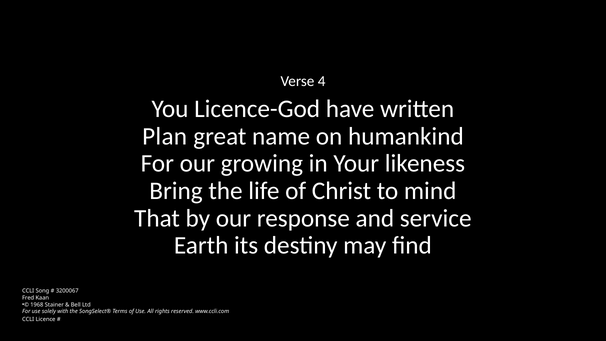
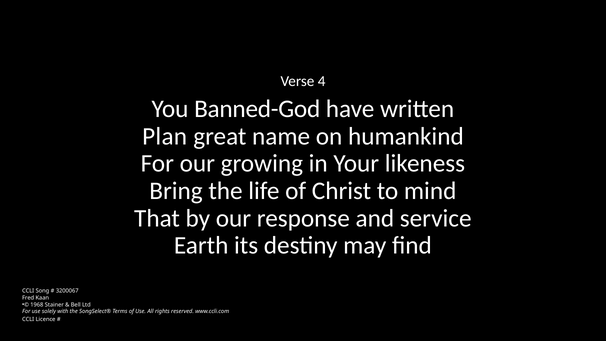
Licence-God: Licence-God -> Banned-God (257, 109)
